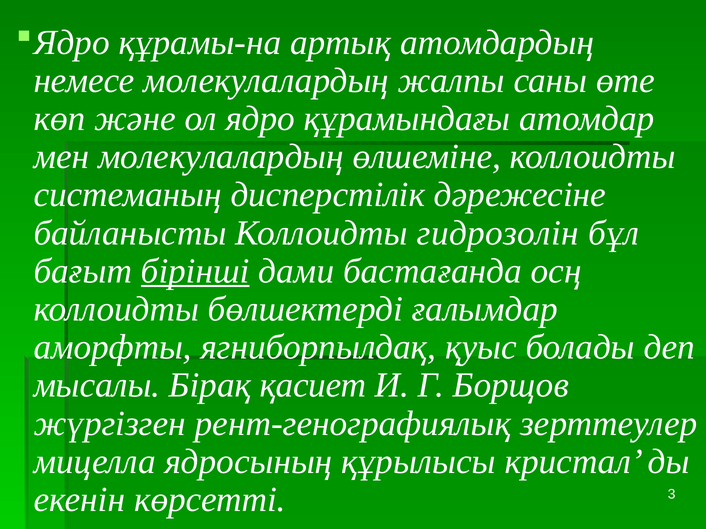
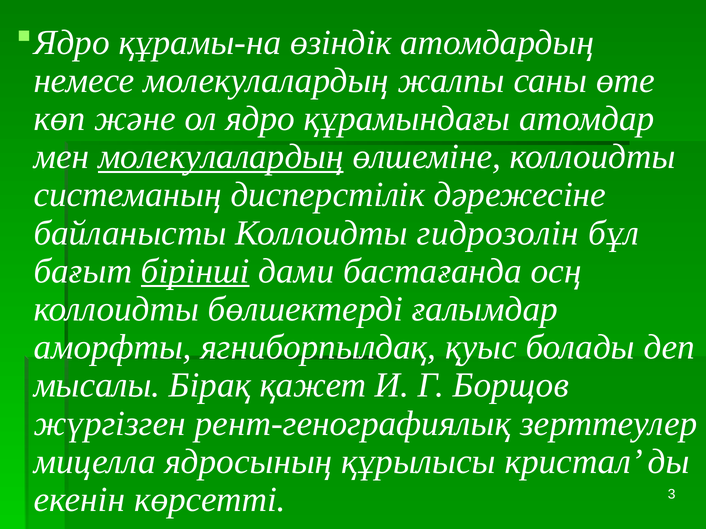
артық: артық -> өзіндік (341, 42)
молекулалардың underline: none -> present (221, 157)
қасиет: қасиет -> қажет (313, 386)
